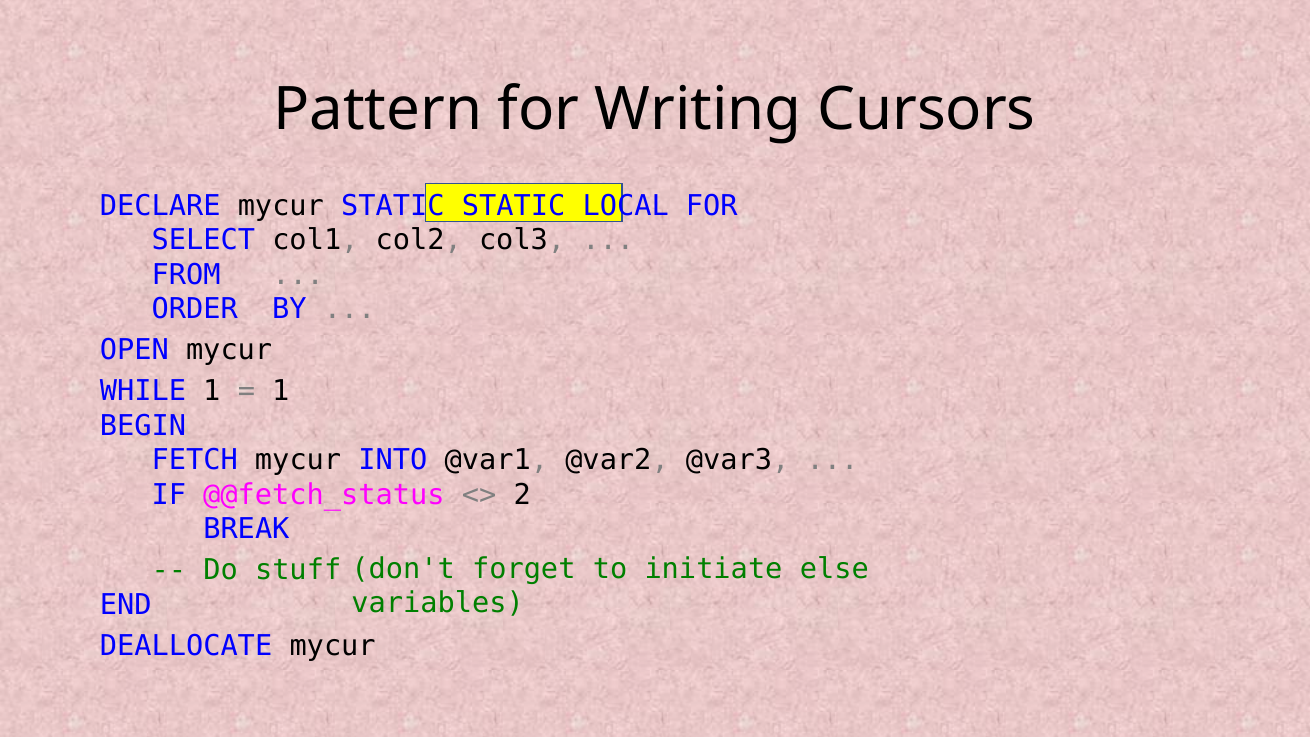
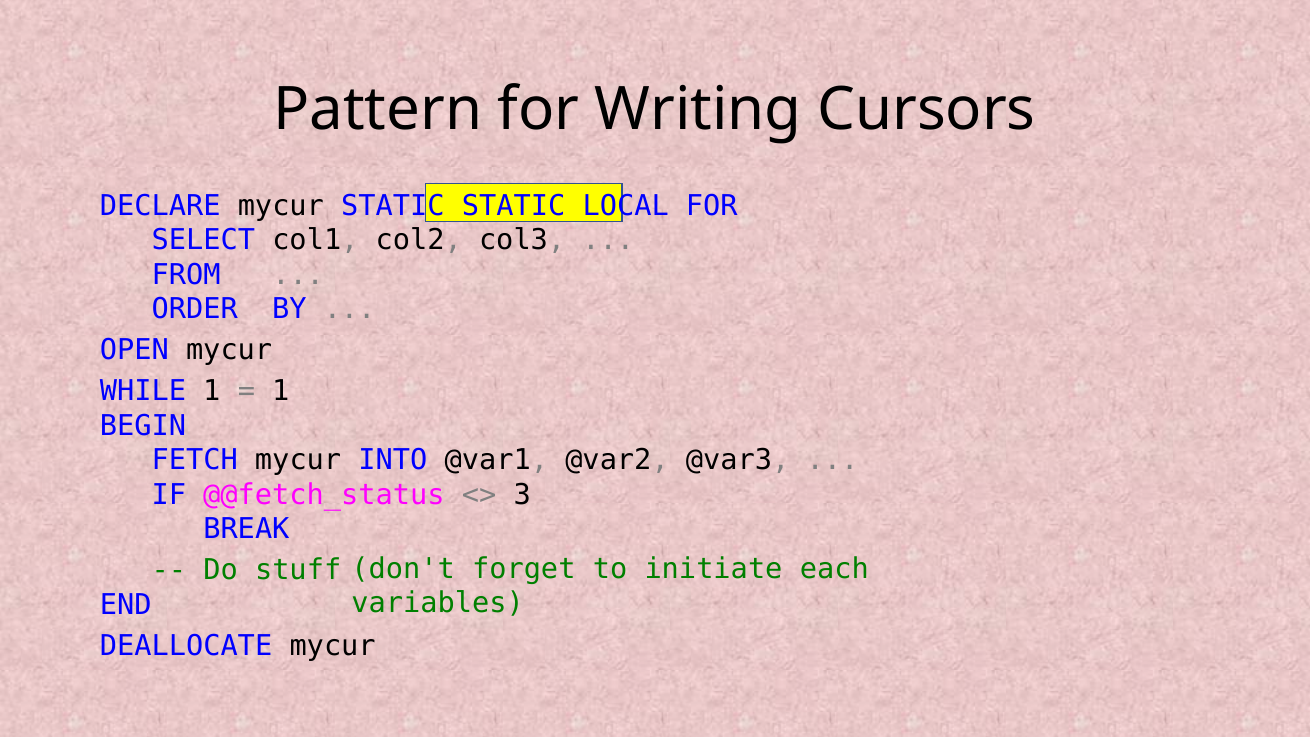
2: 2 -> 3 (522, 494)
else: else -> each (834, 569)
